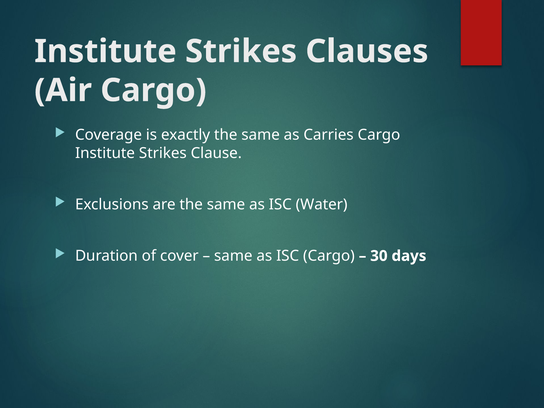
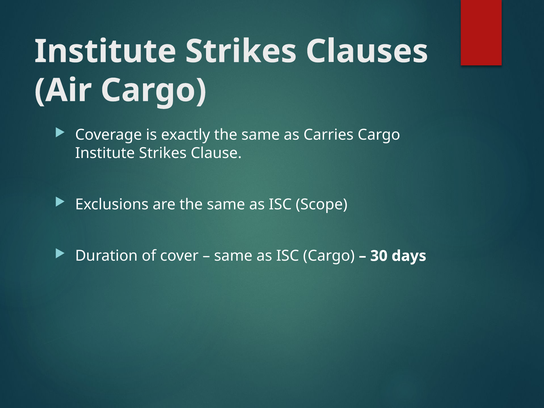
Water: Water -> Scope (322, 205)
